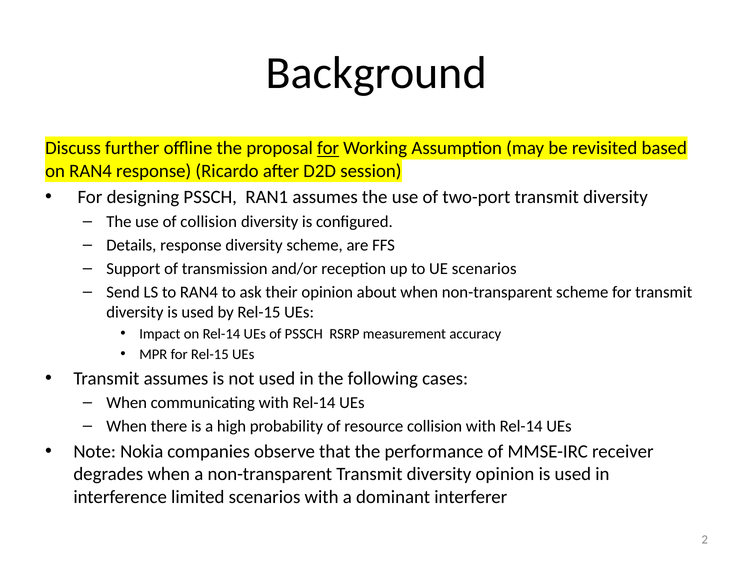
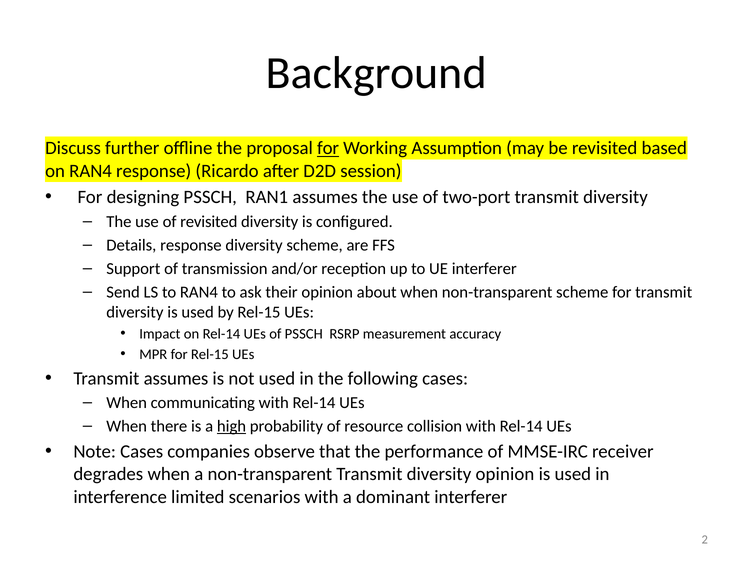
of collision: collision -> revisited (209, 222)
UE scenarios: scenarios -> interferer (484, 268)
high underline: none -> present (232, 426)
Note Nokia: Nokia -> Cases (142, 451)
